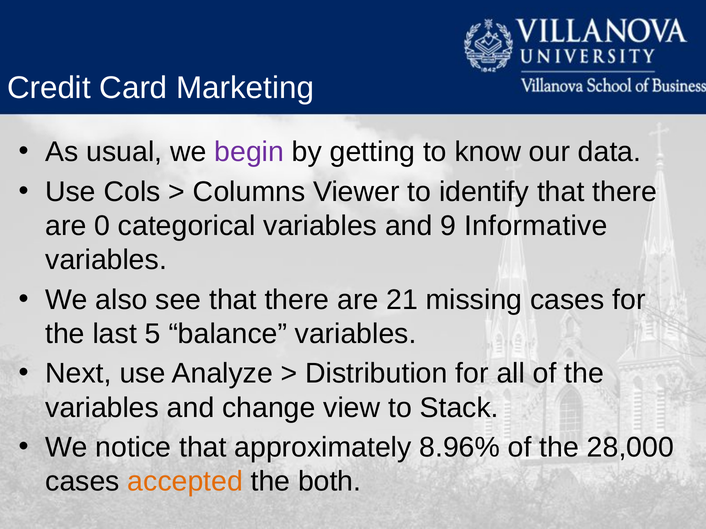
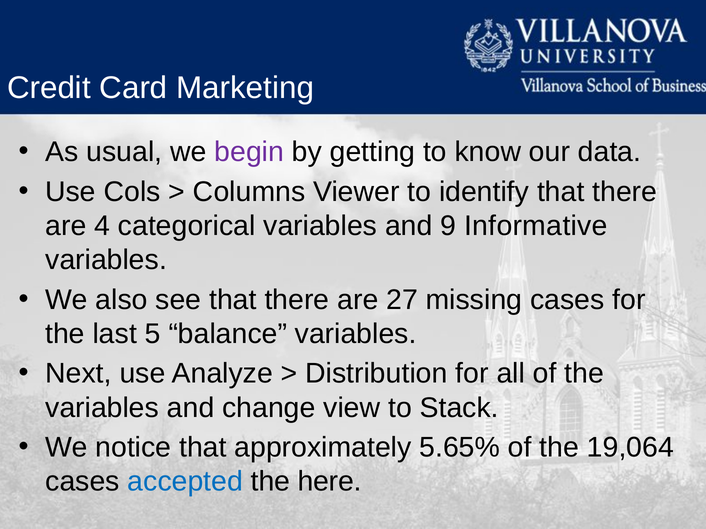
0: 0 -> 4 (102, 226)
21: 21 -> 27 (402, 300)
8.96%: 8.96% -> 5.65% (460, 448)
28,000: 28,000 -> 19,064 (630, 448)
accepted colour: orange -> blue (185, 482)
both: both -> here (330, 482)
